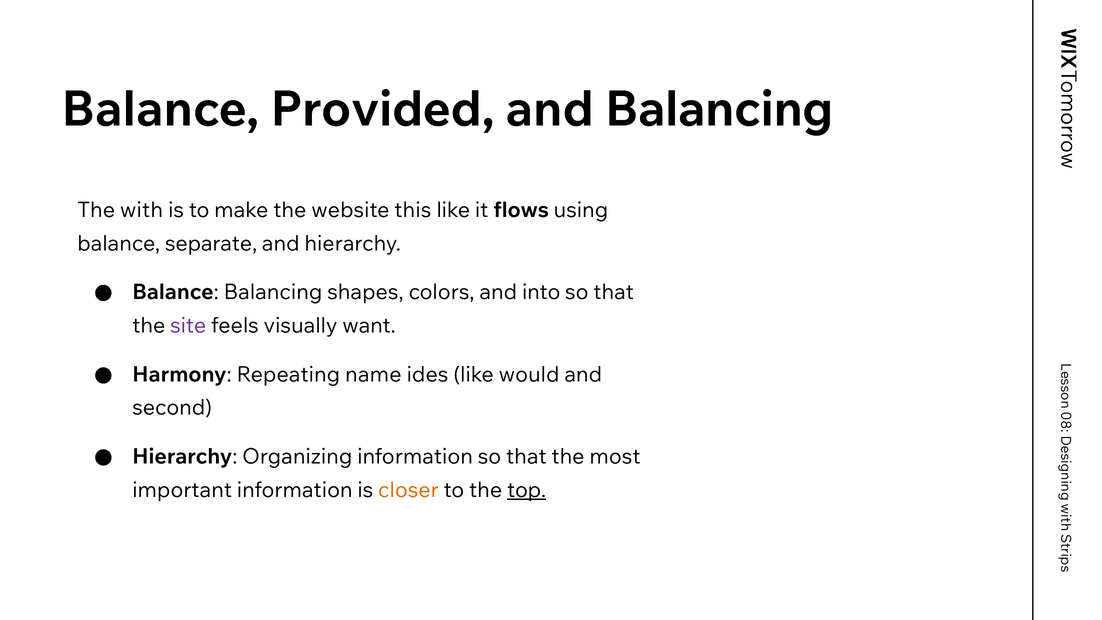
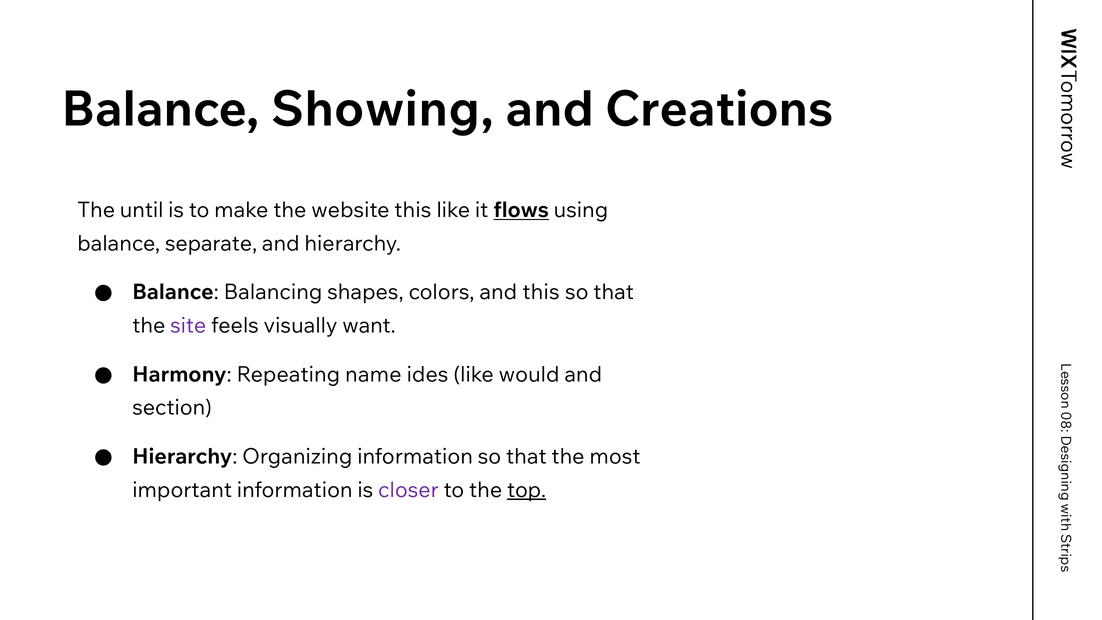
Provided: Provided -> Showing (382, 110)
and Balancing: Balancing -> Creations (719, 110)
with: with -> until (142, 210)
flows underline: none -> present (521, 210)
and into: into -> this (541, 292)
second: second -> section (172, 408)
closer colour: orange -> purple (408, 490)
